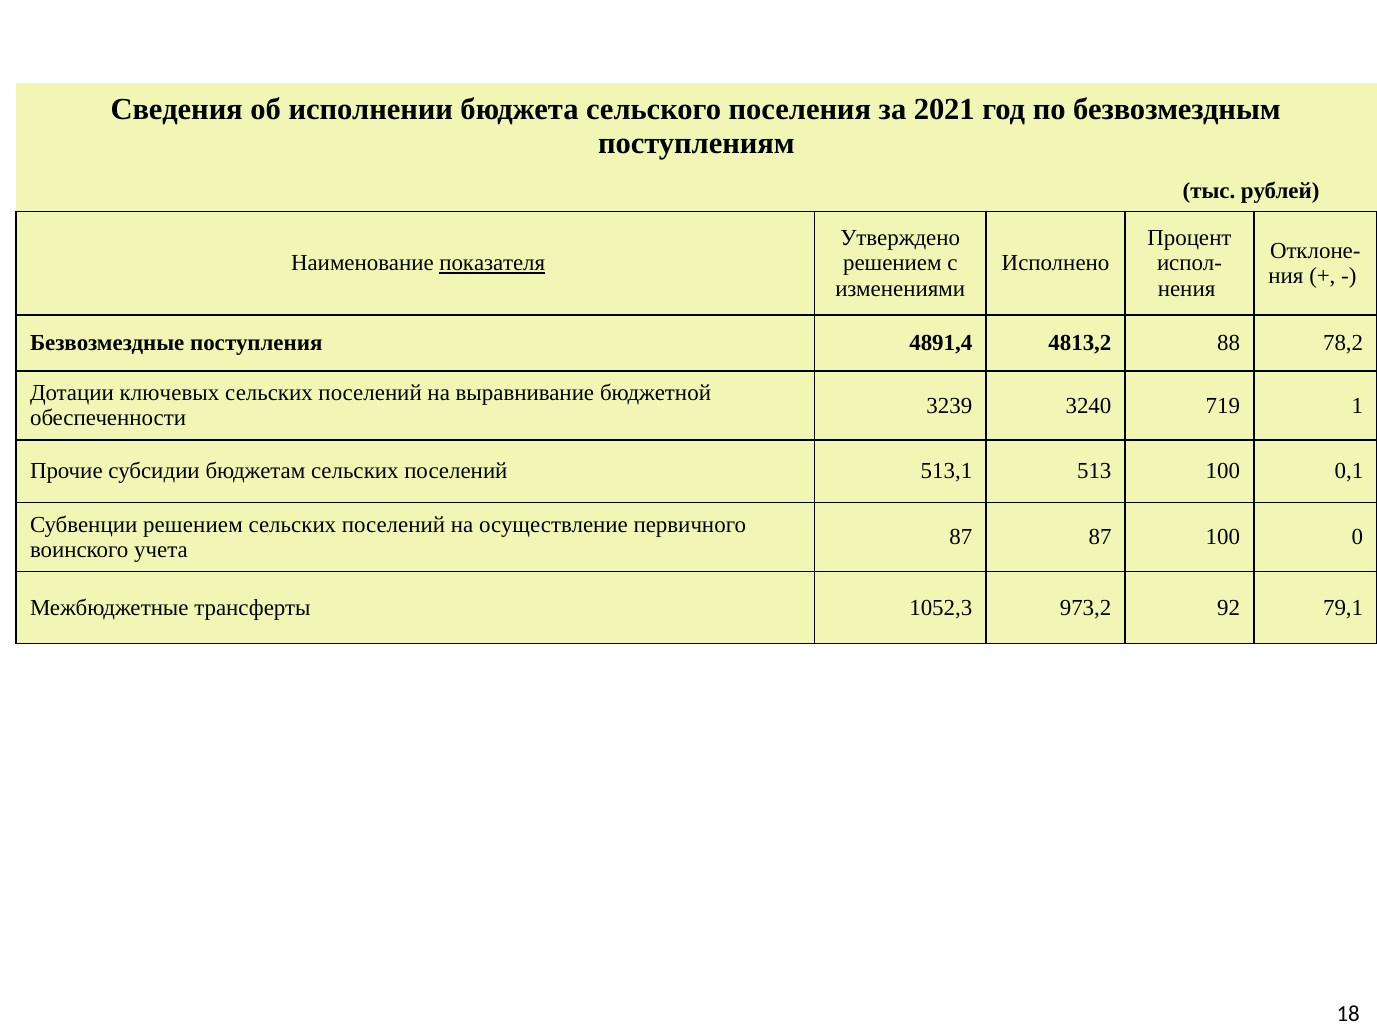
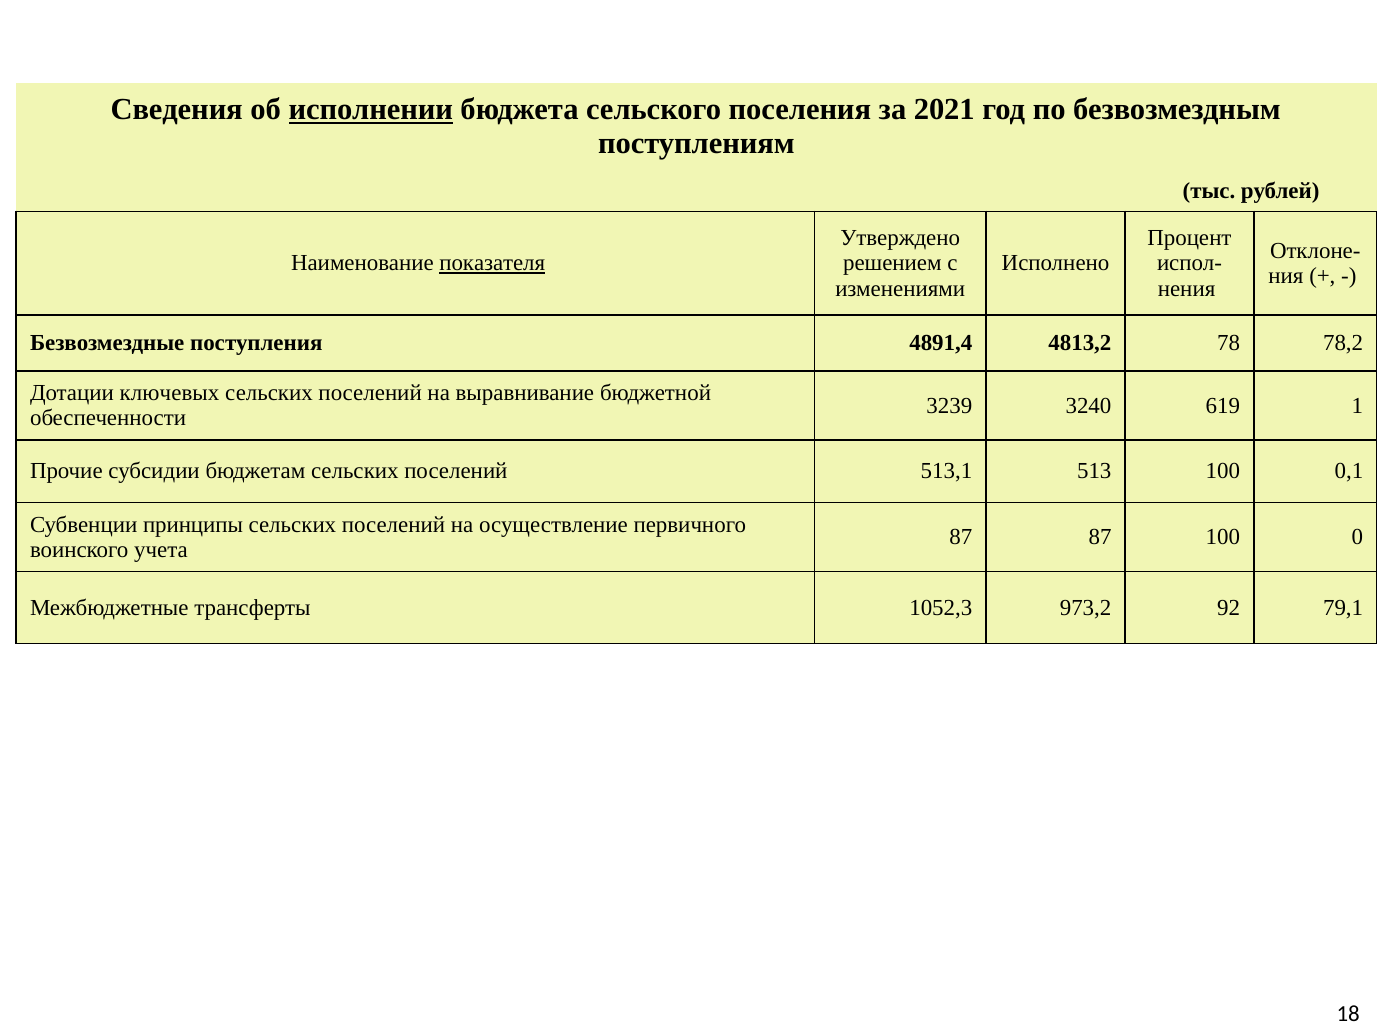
исполнении underline: none -> present (371, 110)
88: 88 -> 78 (1229, 343)
719: 719 -> 619 (1223, 406)
Субвенции решением: решением -> принципы (193, 524)
